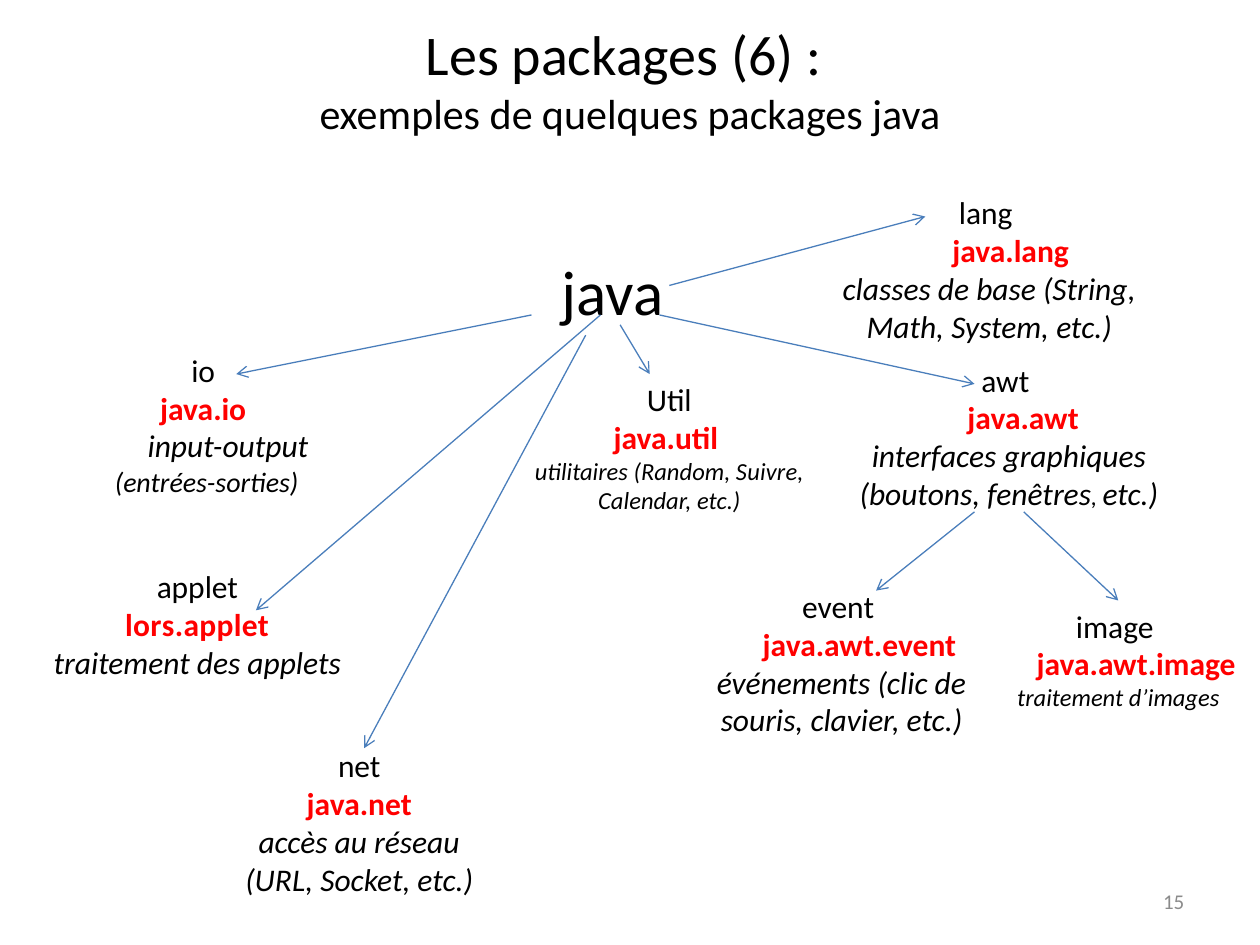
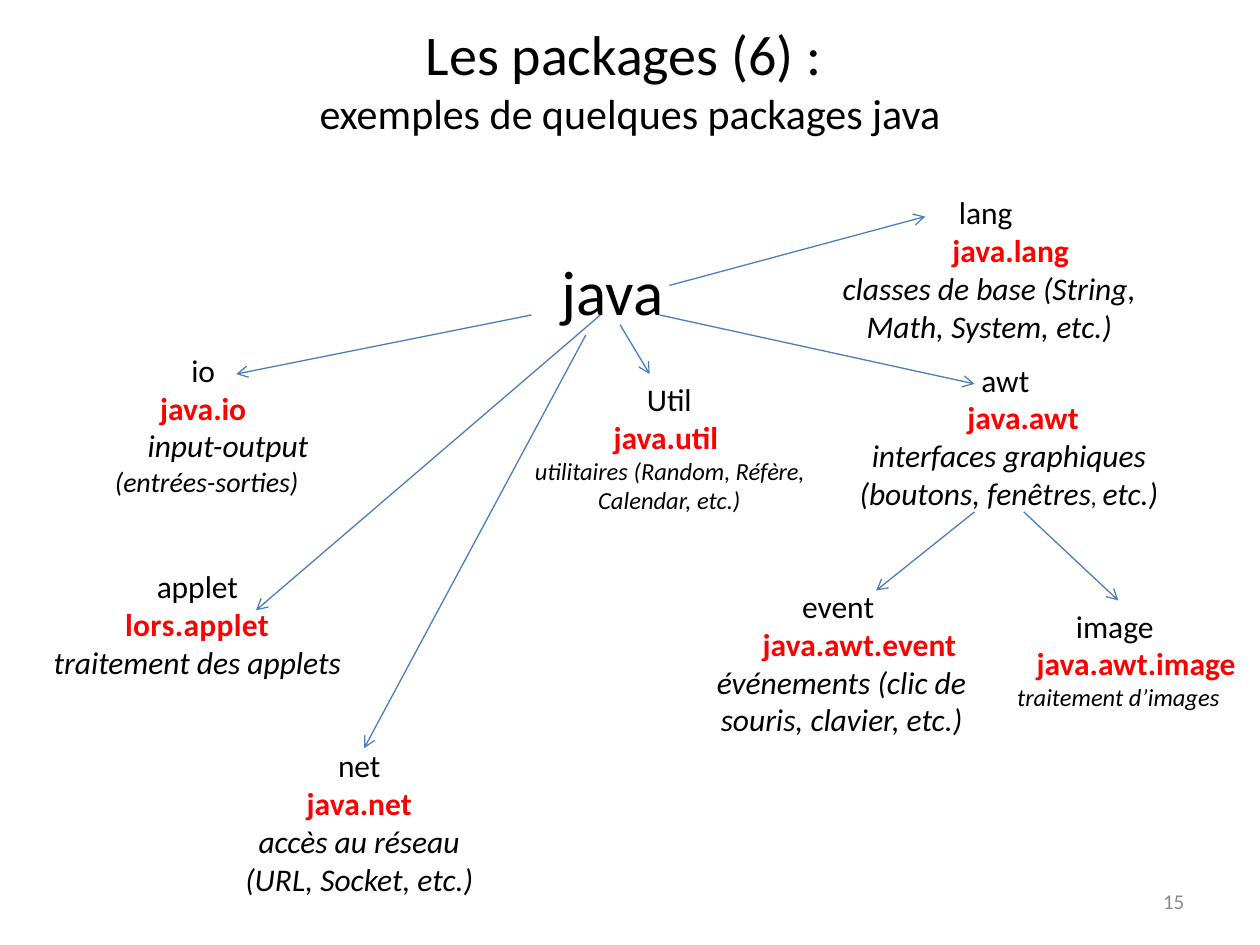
Suivre: Suivre -> Réfère (770, 472)
